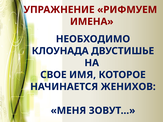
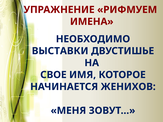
КЛОУНАДА: КЛОУНАДА -> ВЫСТАВКИ (60, 51)
